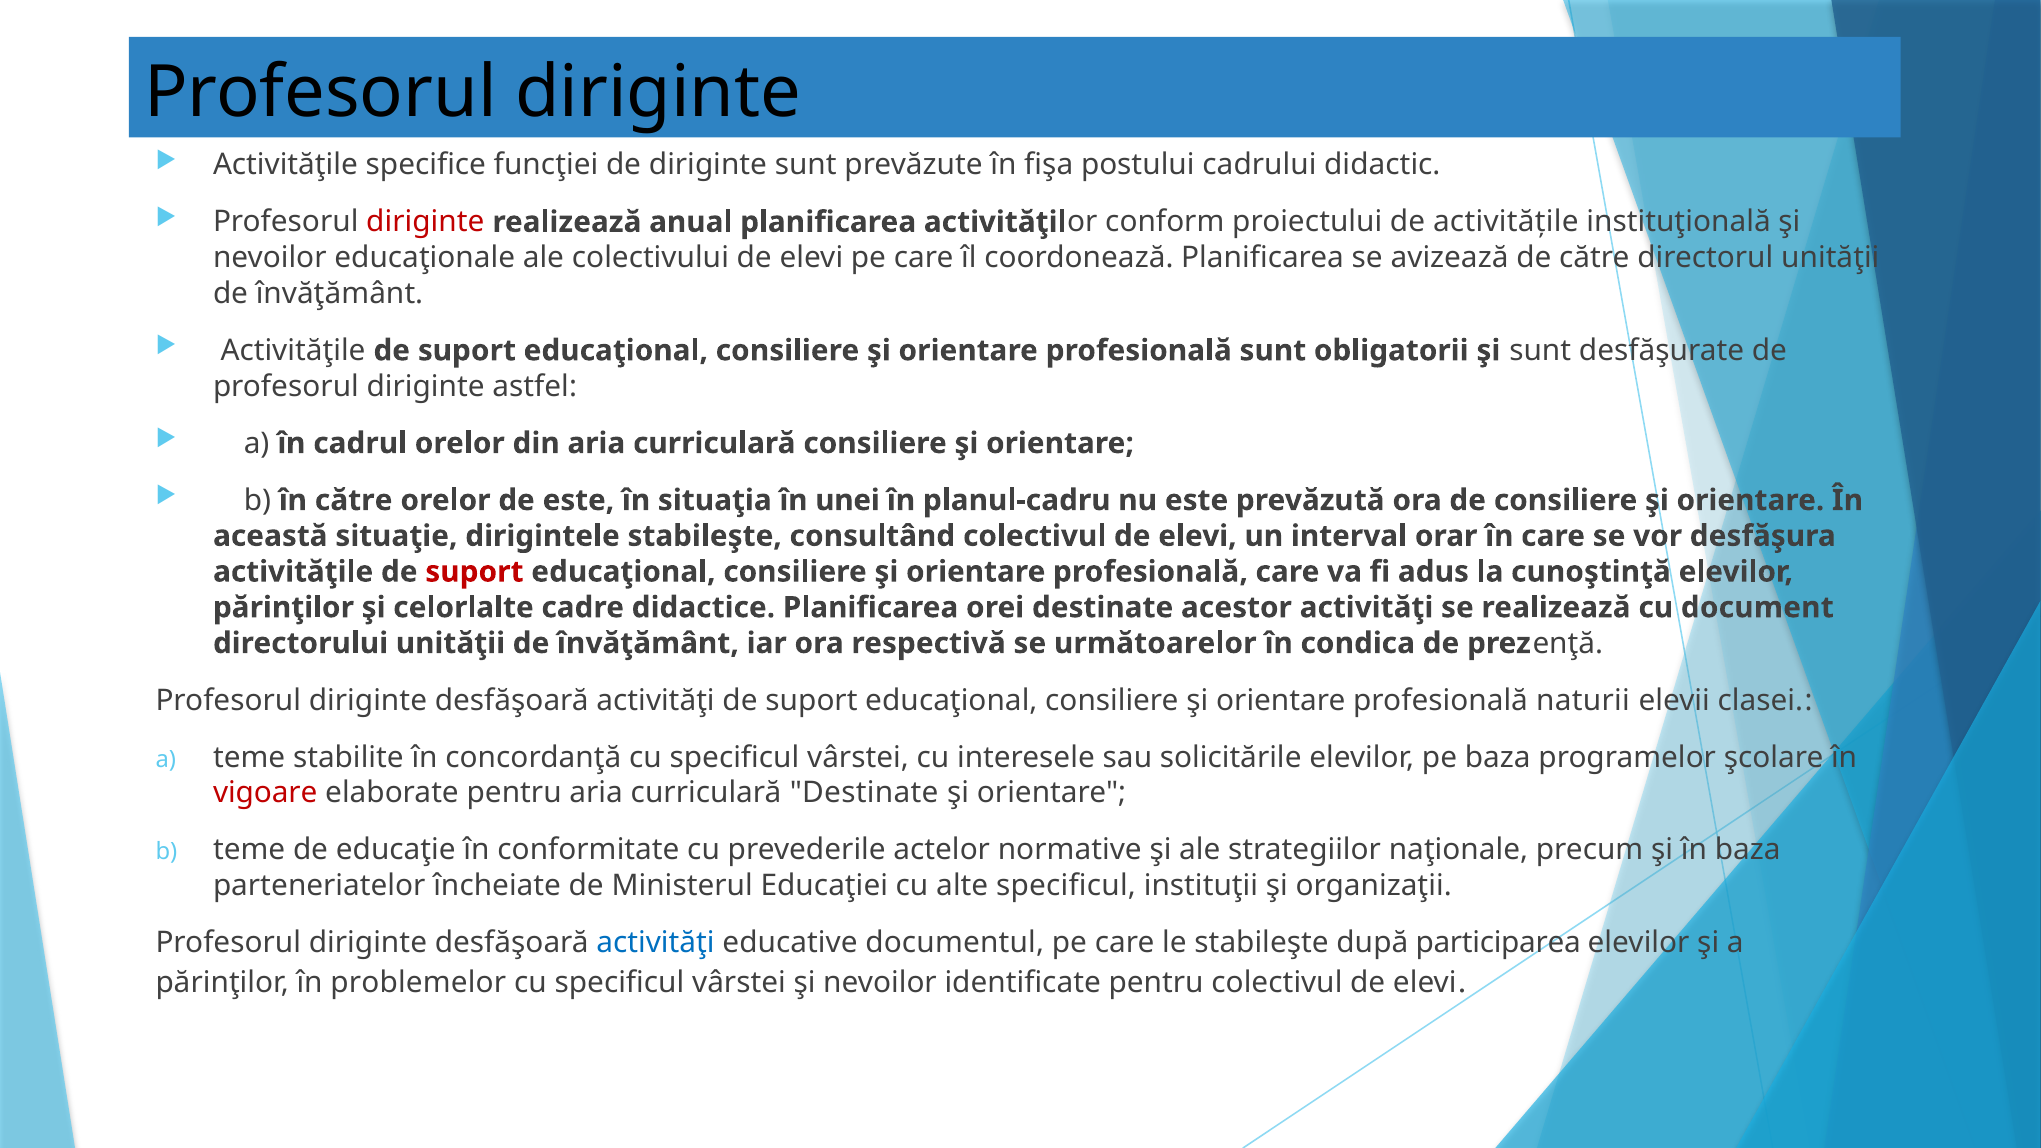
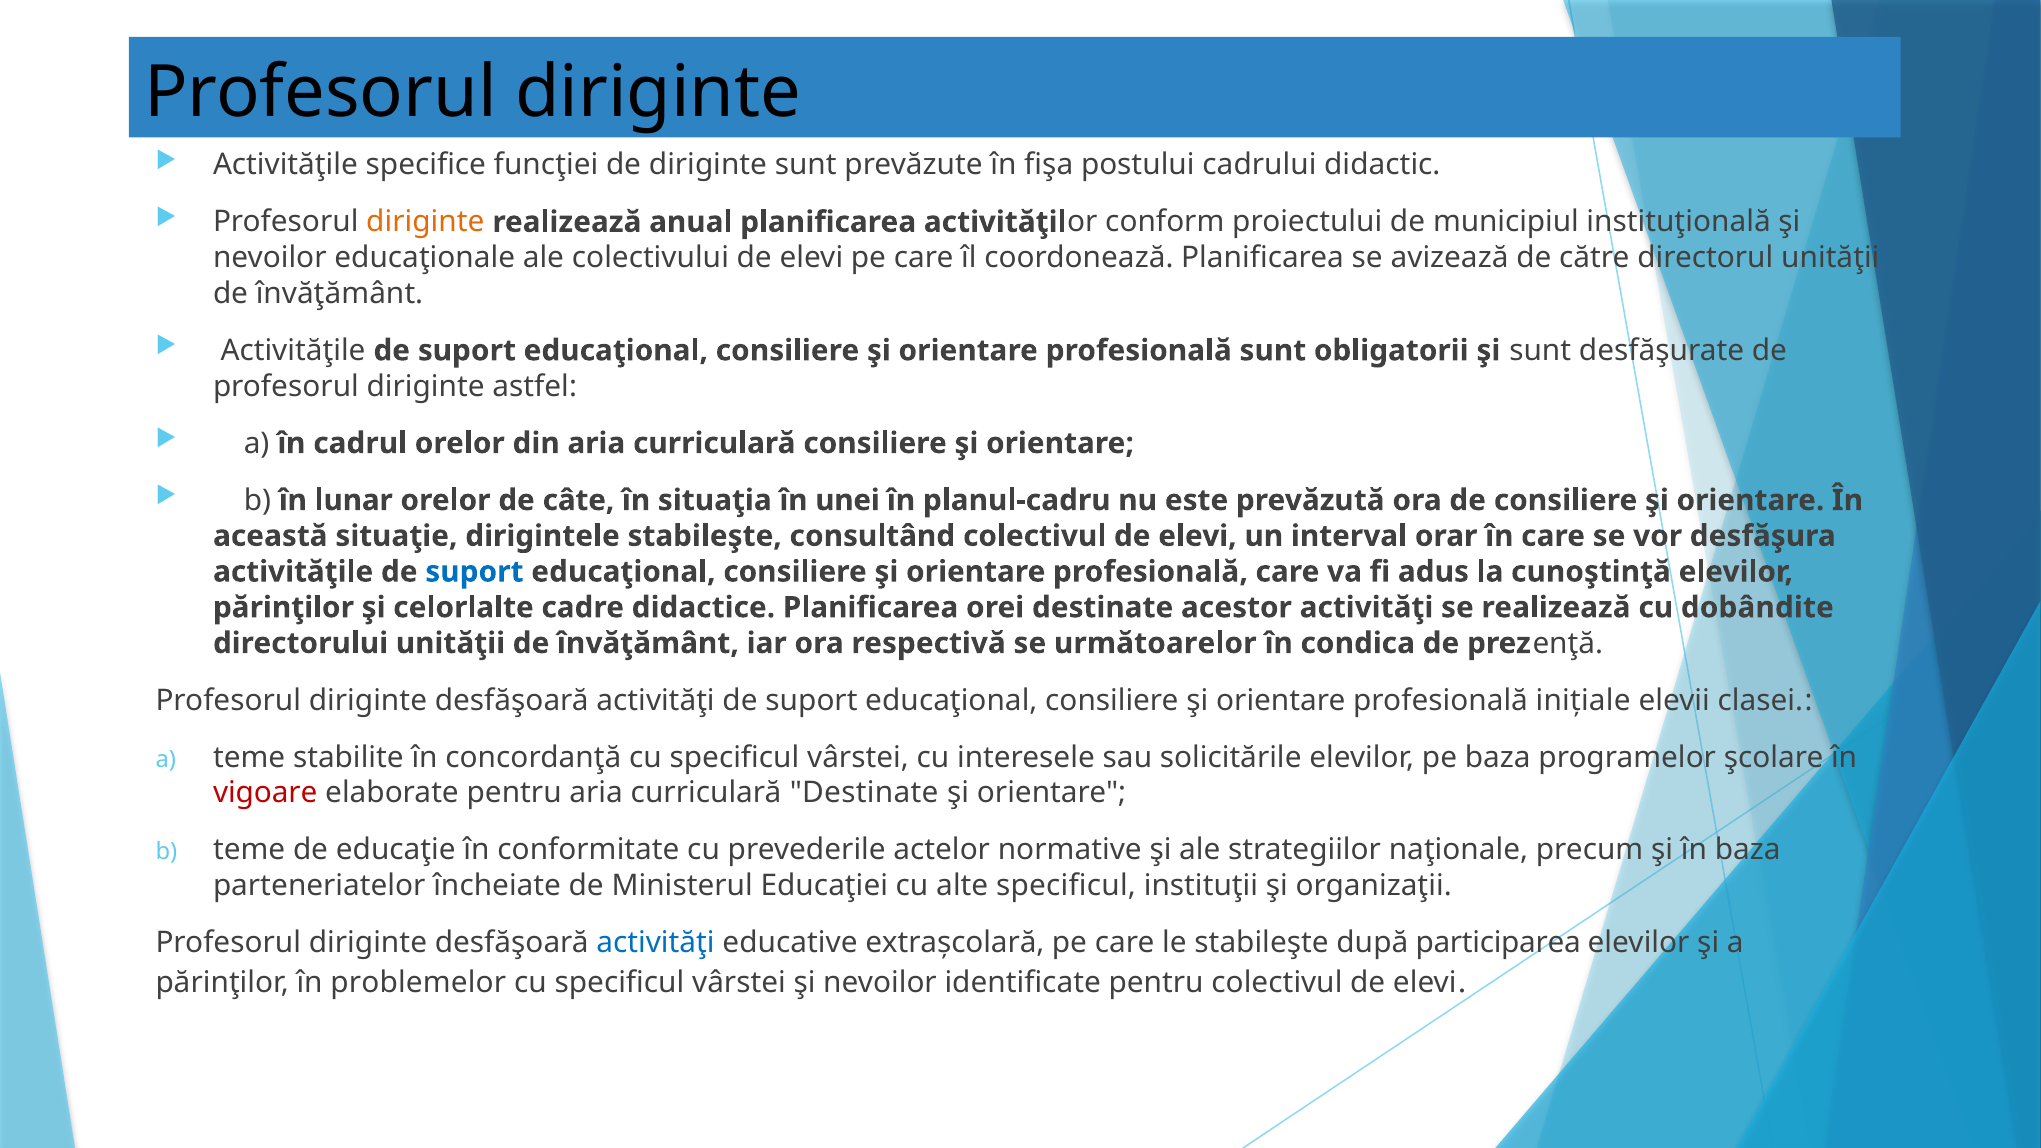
diriginte colour: red -> orange (425, 222)
activitățile: activitățile -> municipiul (1506, 222)
în către: către -> lunar (354, 500)
de este: este -> câte (578, 500)
suport colour: red -> blue (474, 572)
document: document -> dobândite (1757, 608)
naturii: naturii -> inițiale (1583, 700)
documentul: documentul -> extrașcolară (955, 943)
